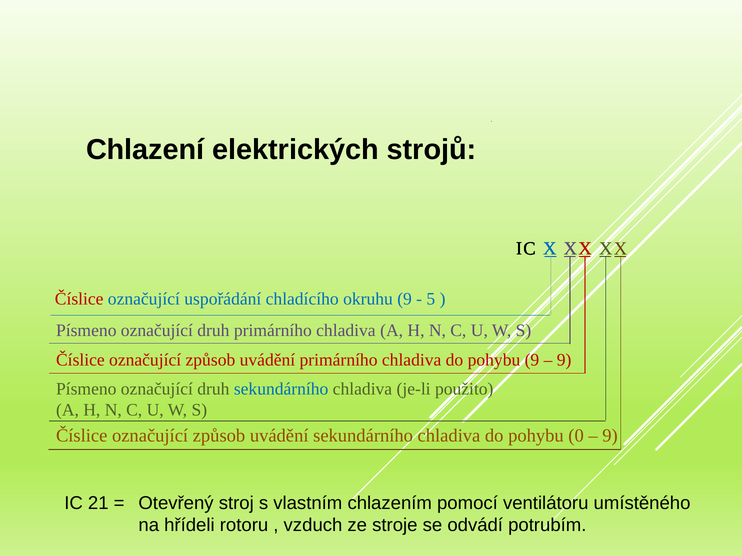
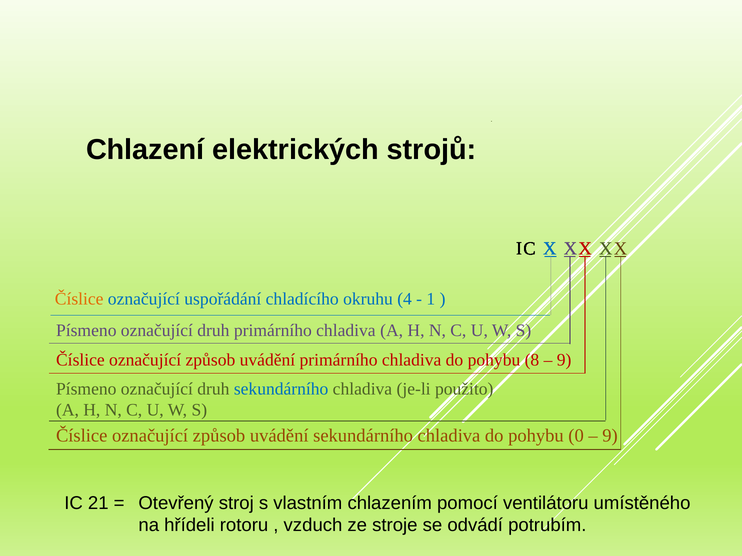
Číslice colour: red -> orange (79, 299)
okruhu 9: 9 -> 4 (405, 299)
5: 5 -> 1 (431, 299)
pohybu 9: 9 -> 8 (532, 360)
